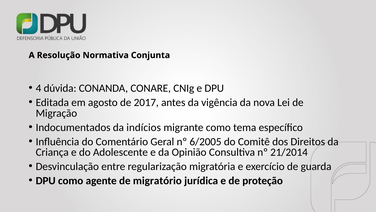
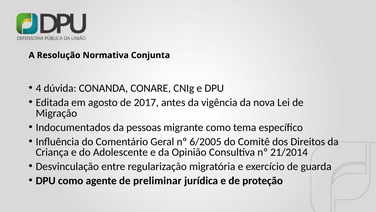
indícios: indícios -> pessoas (144, 127)
migratório: migratório -> preliminar (157, 180)
